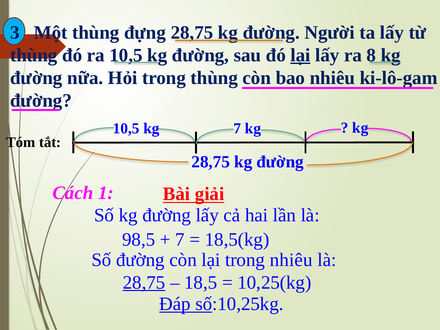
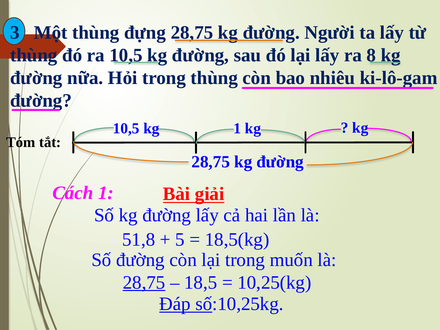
lại underline: present -> none (300, 55)
kg 7: 7 -> 1 (237, 129)
98,5: 98,5 -> 51,8 (139, 240)
7: 7 -> 5 (180, 240)
trong nhiêu: nhiêu -> muốn (291, 260)
